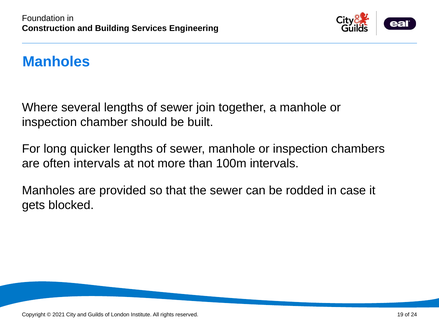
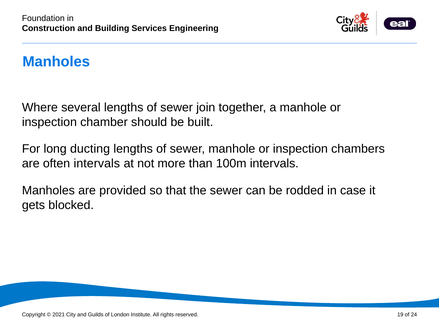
quicker: quicker -> ducting (90, 149)
